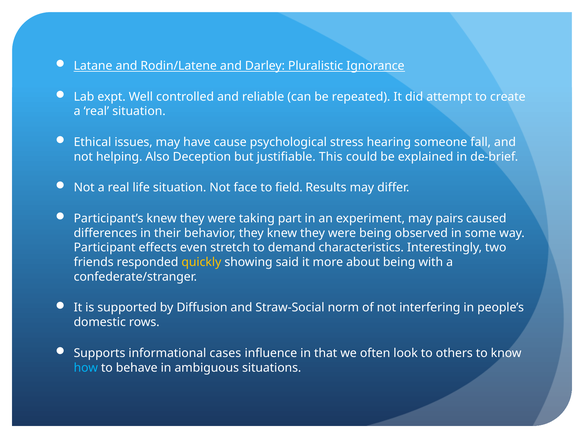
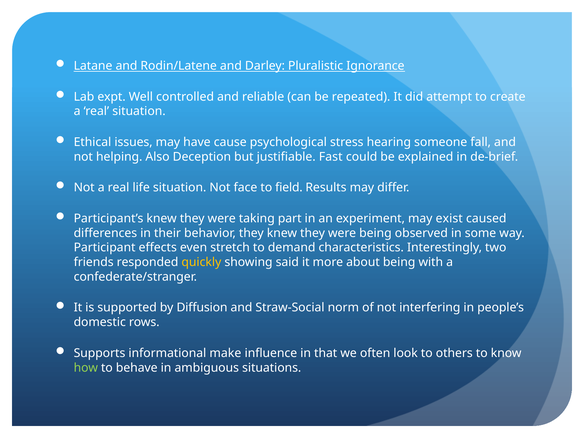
This: This -> Fast (331, 157)
pairs: pairs -> exist (449, 218)
cases: cases -> make (225, 353)
how colour: light blue -> light green (86, 368)
